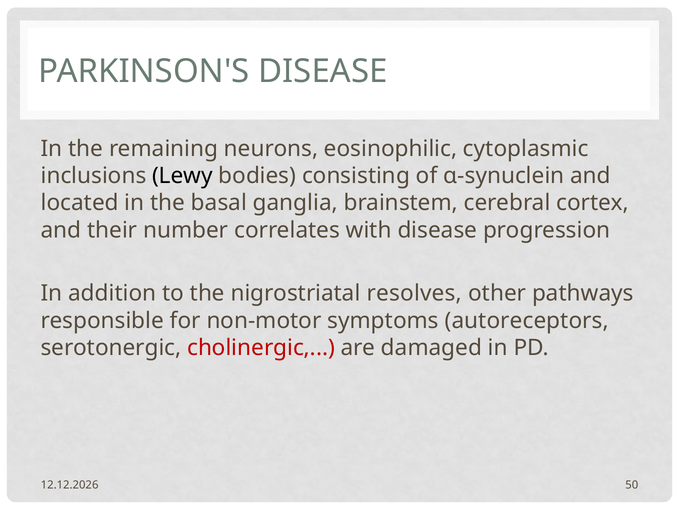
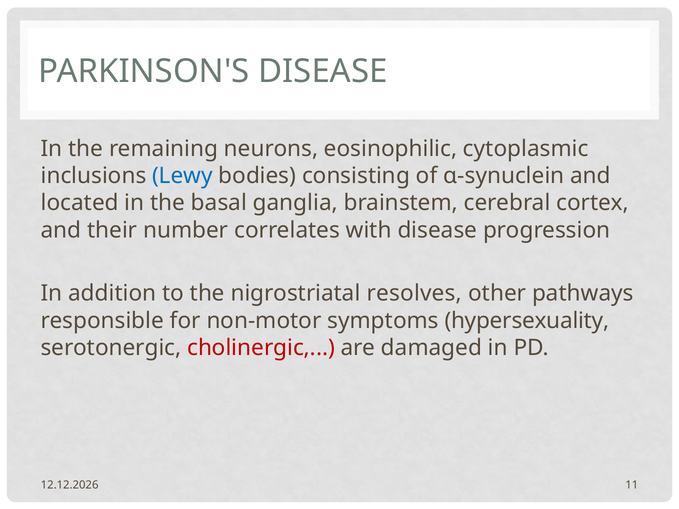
Lewy colour: black -> blue (182, 176)
autoreceptors: autoreceptors -> hypersexuality (527, 321)
50: 50 -> 11 (632, 485)
